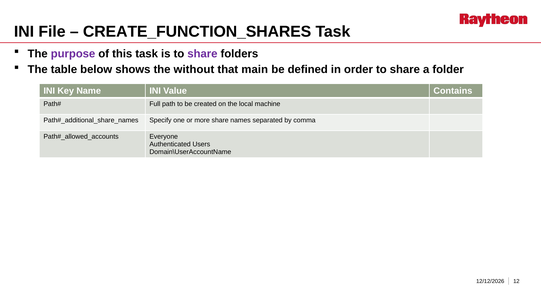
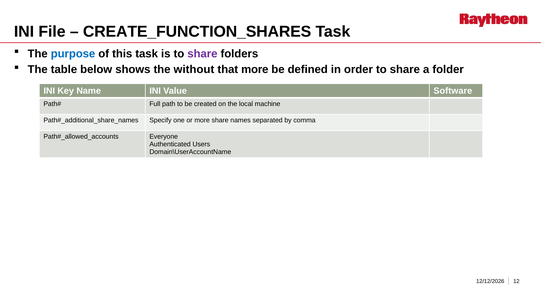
purpose colour: purple -> blue (73, 54)
that main: main -> more (255, 70)
Contains: Contains -> Software (453, 91)
